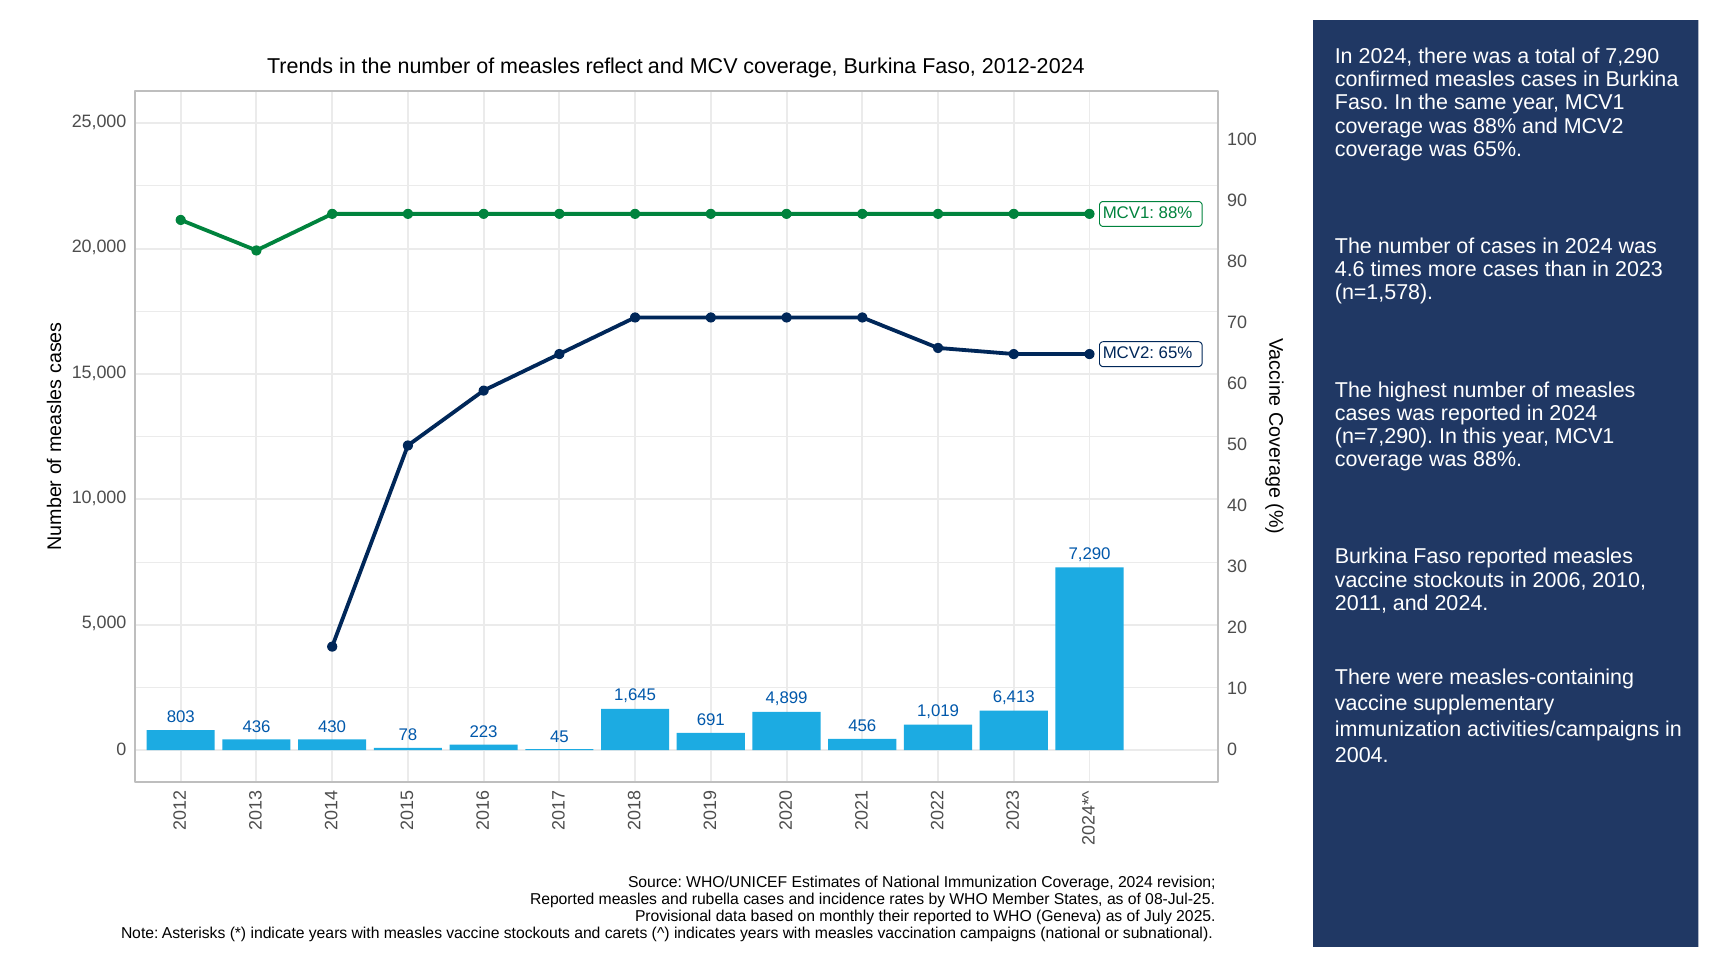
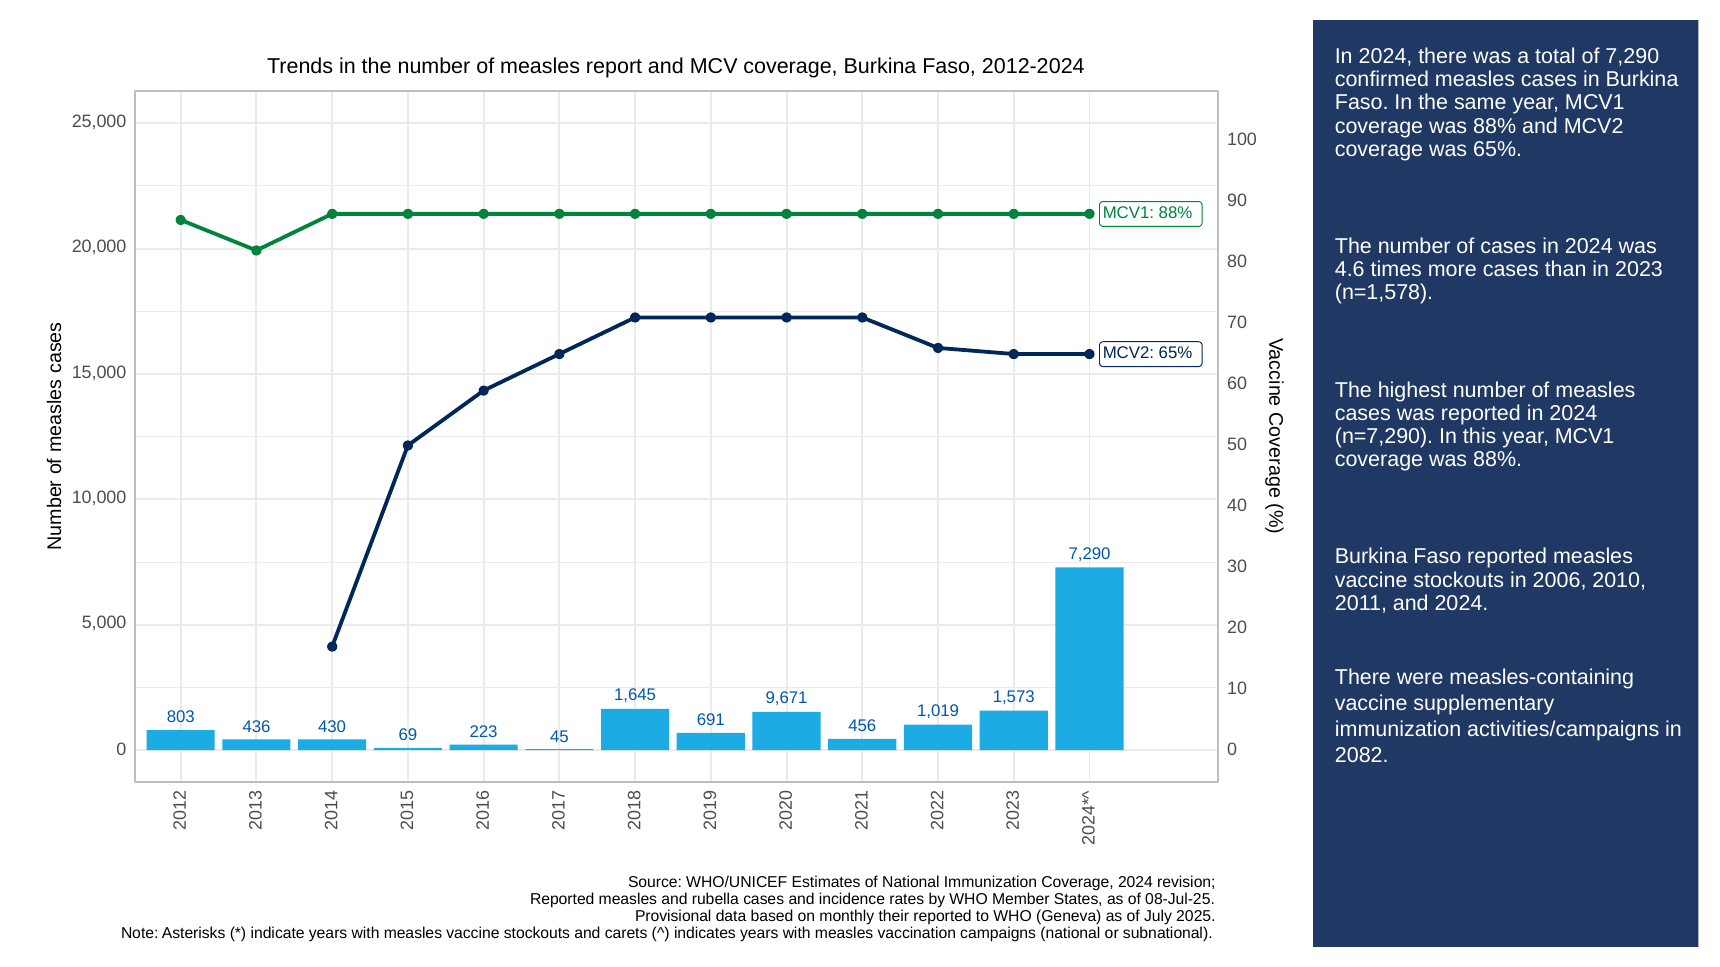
reflect: reflect -> report (614, 66)
6,413: 6,413 -> 1,573 (1014, 697)
4,899: 4,899 -> 9,671 (787, 698)
78: 78 -> 69 (408, 735)
2004: 2004 -> 2082 (1362, 756)
